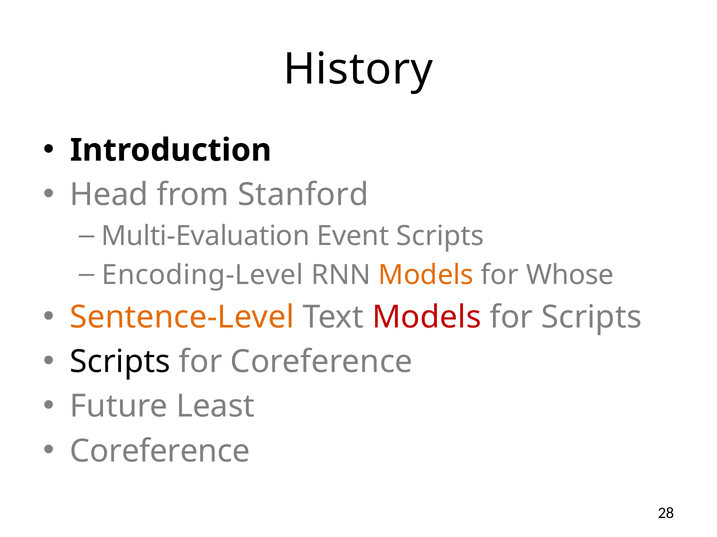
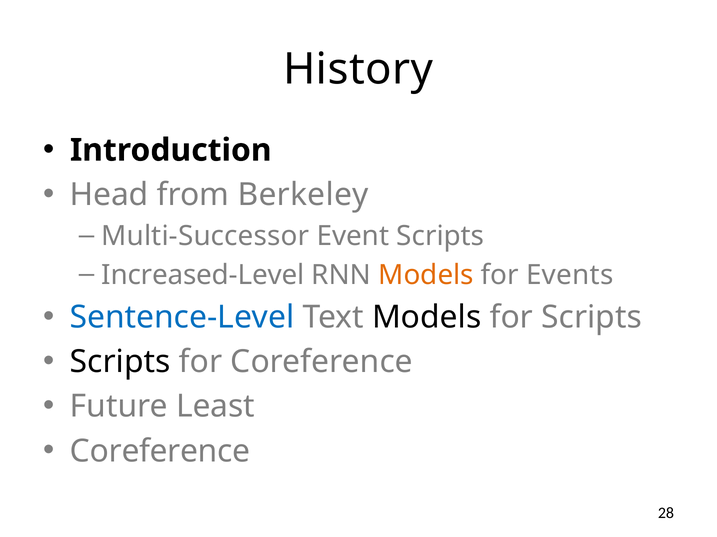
Stanford: Stanford -> Berkeley (303, 195)
Multi-Evaluation: Multi-Evaluation -> Multi-Successor (205, 236)
Encoding-Level: Encoding-Level -> Increased-Level (203, 275)
Whose: Whose -> Events (570, 275)
Sentence-Level colour: orange -> blue (182, 318)
Models colour: red -> black (427, 318)
